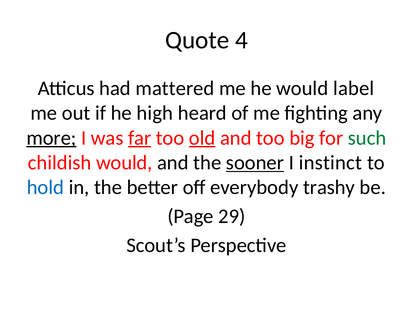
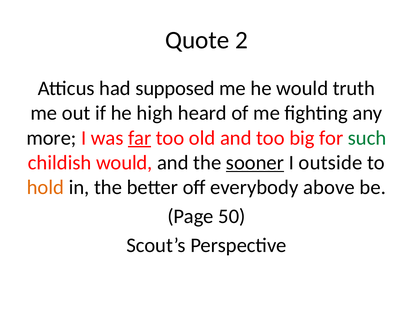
4: 4 -> 2 (241, 40)
mattered: mattered -> supposed (175, 88)
label: label -> truth (354, 88)
more underline: present -> none (51, 138)
old underline: present -> none (202, 138)
instinct: instinct -> outside (331, 163)
hold colour: blue -> orange (45, 187)
trashy: trashy -> above (329, 187)
29: 29 -> 50 (232, 216)
